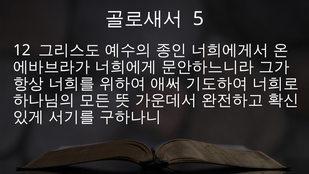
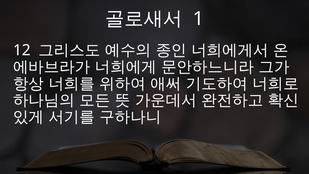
5: 5 -> 1 (198, 19)
